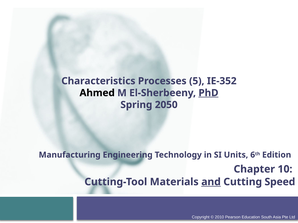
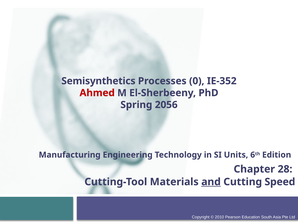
Characteristics: Characteristics -> Semisynthetics (98, 81)
5: 5 -> 0 (197, 81)
Ahmed colour: black -> red (97, 93)
PhD underline: present -> none (208, 93)
2050: 2050 -> 2056 (166, 105)
10: 10 -> 28 (285, 169)
